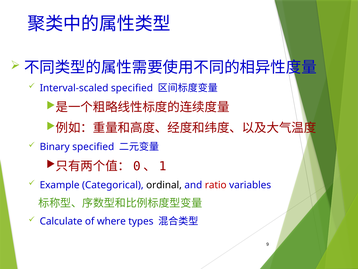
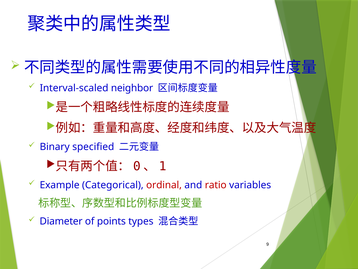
Interval-scaled specified: specified -> neighbor (132, 88)
ordinal colour: black -> red (164, 185)
Calculate: Calculate -> Diameter (61, 221)
where: where -> points (111, 221)
